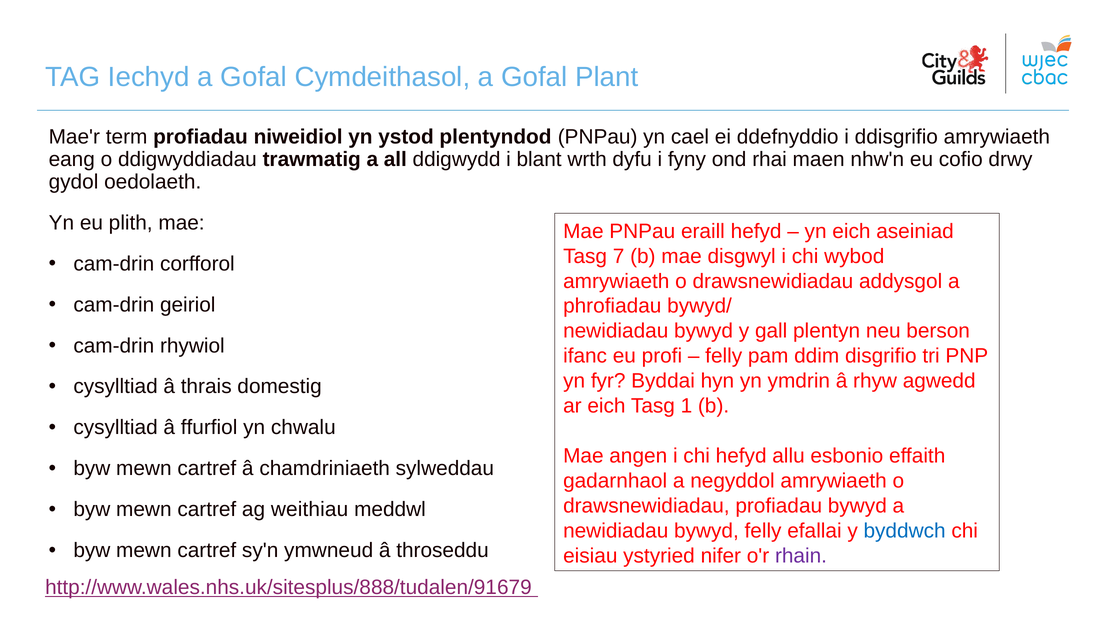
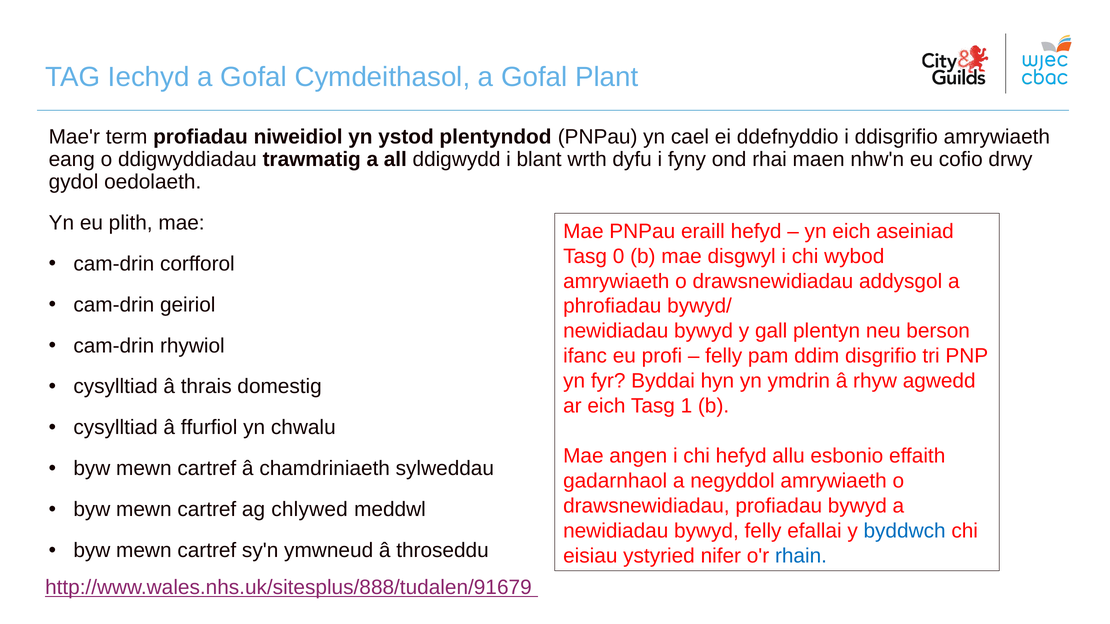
7: 7 -> 0 (619, 256)
weithiau: weithiau -> chlywed (310, 510)
rhain colour: purple -> blue (801, 556)
